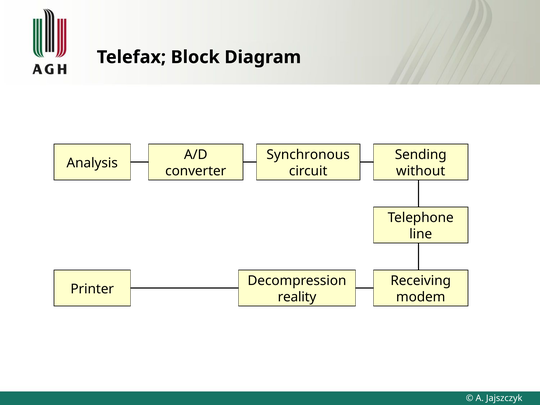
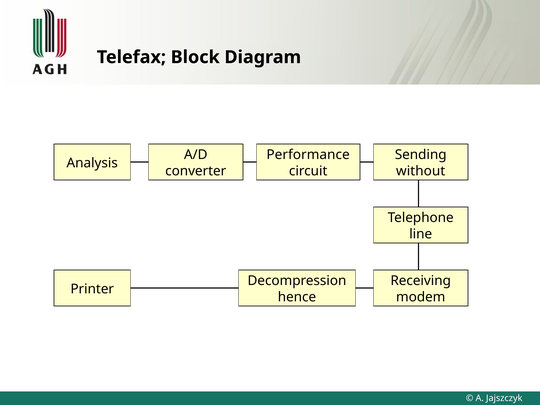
Synchronous: Synchronous -> Performance (308, 155)
reality: reality -> hence (297, 297)
